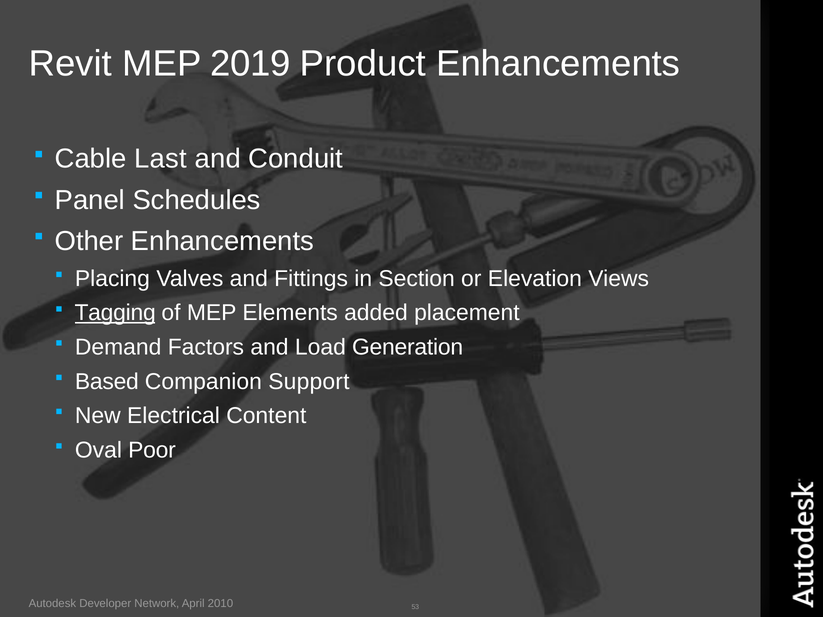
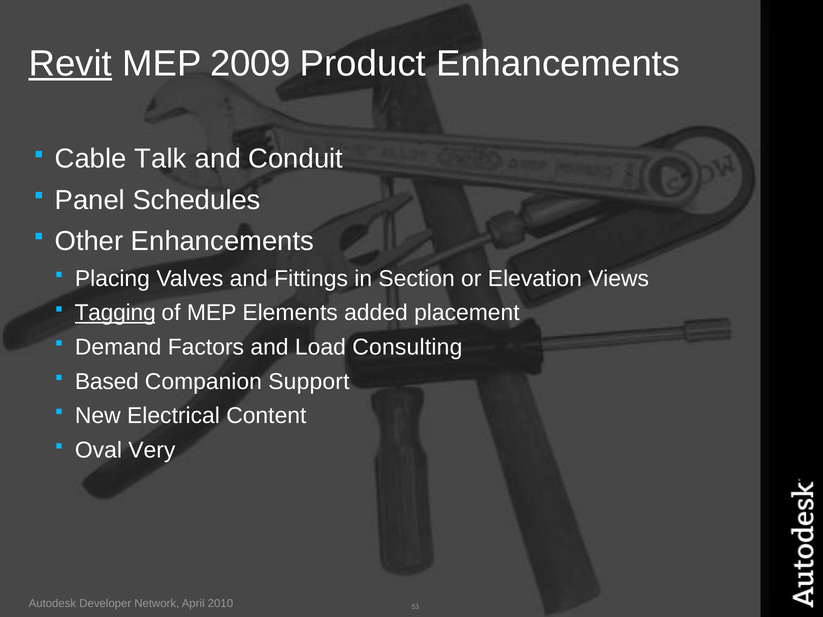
Revit underline: none -> present (70, 63)
2019: 2019 -> 2009 (251, 63)
Last: Last -> Talk (160, 159)
Generation: Generation -> Consulting (407, 347)
Poor: Poor -> Very (152, 450)
